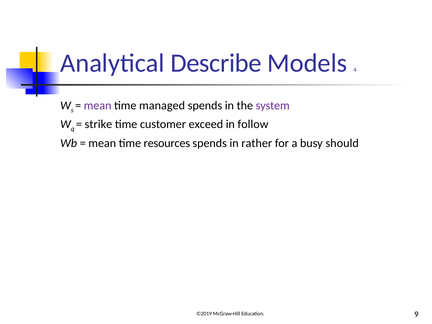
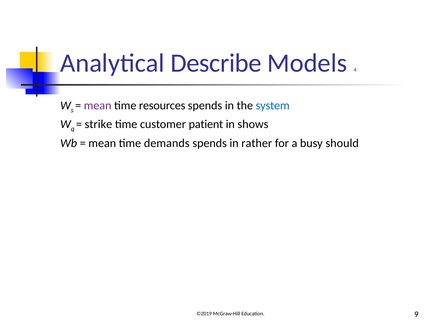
managed: managed -> resources (162, 106)
system colour: purple -> blue (273, 106)
exceed: exceed -> patient (206, 124)
follow: follow -> shows (253, 124)
resources: resources -> demands (167, 143)
